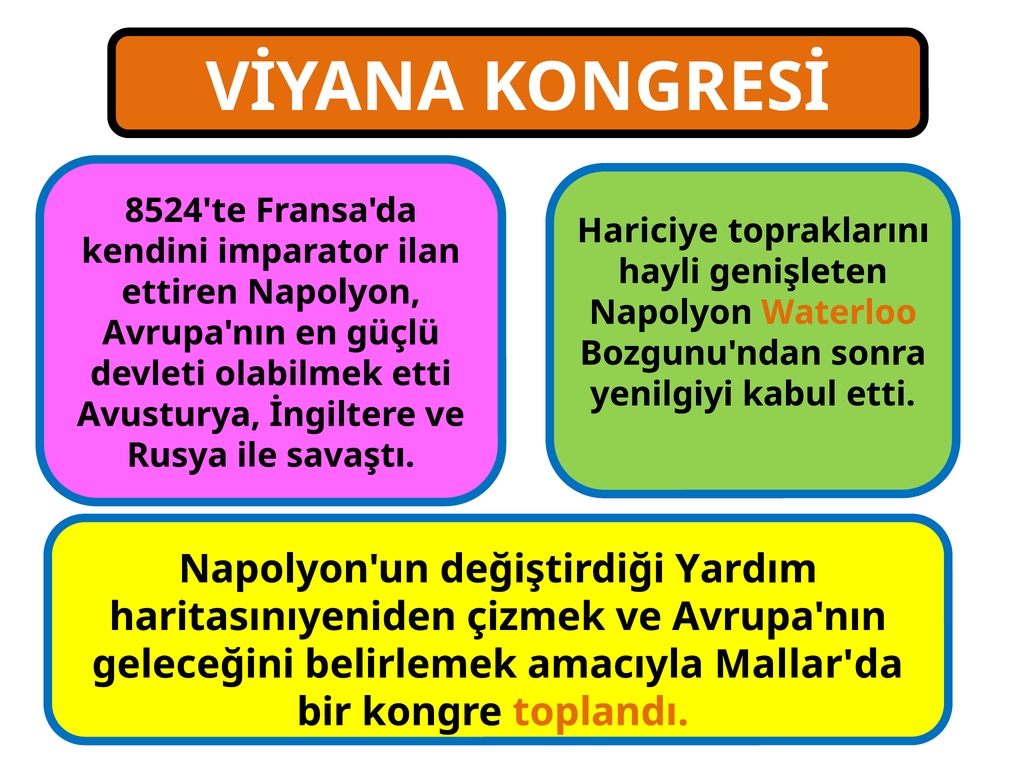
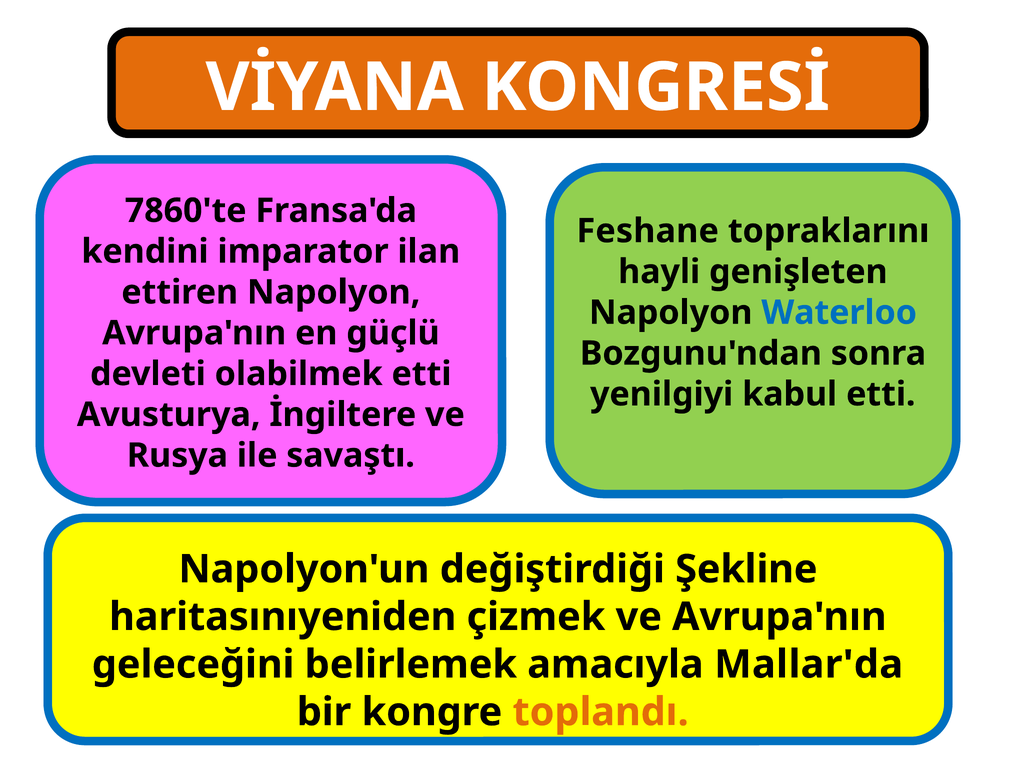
8524'te: 8524'te -> 7860'te (186, 211)
Hariciye: Hariciye -> Feshane (648, 231)
Waterloo colour: orange -> blue (839, 313)
Yardım: Yardım -> Şekline (746, 569)
